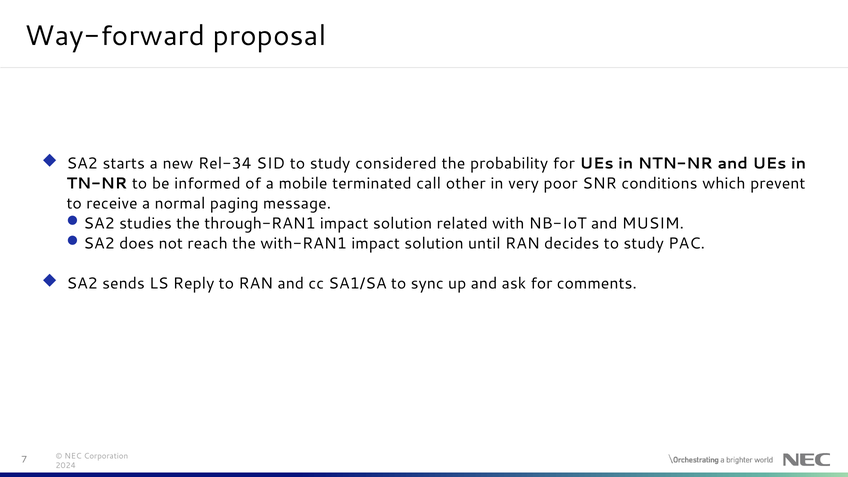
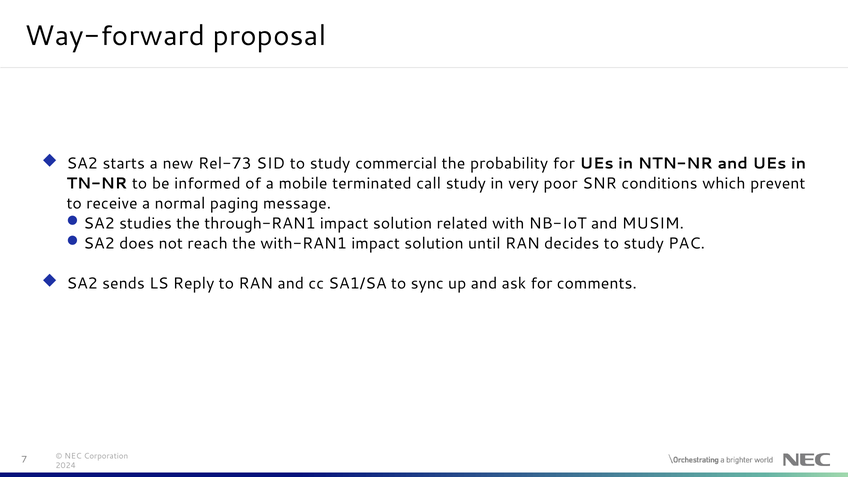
Rel-34: Rel-34 -> Rel-73 (225, 164)
considered: considered -> commercial (396, 164)
call other: other -> study (466, 184)
